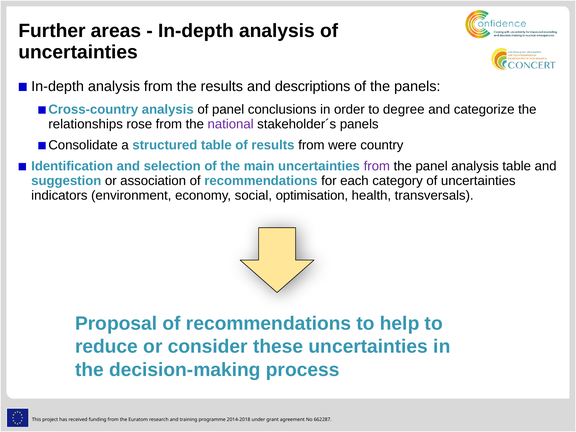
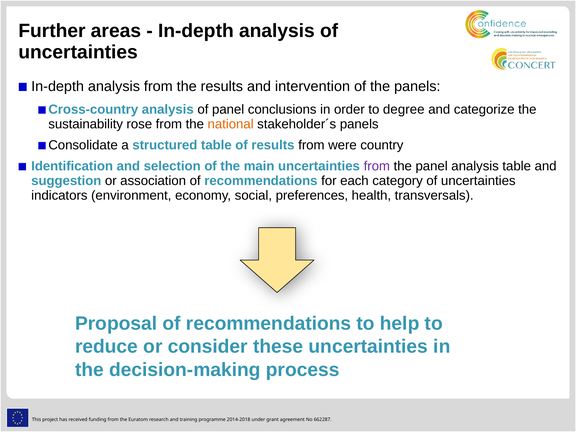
descriptions: descriptions -> intervention (313, 86)
relationships: relationships -> sustainability (86, 124)
national colour: purple -> orange (231, 124)
optimisation: optimisation -> preferences (312, 195)
